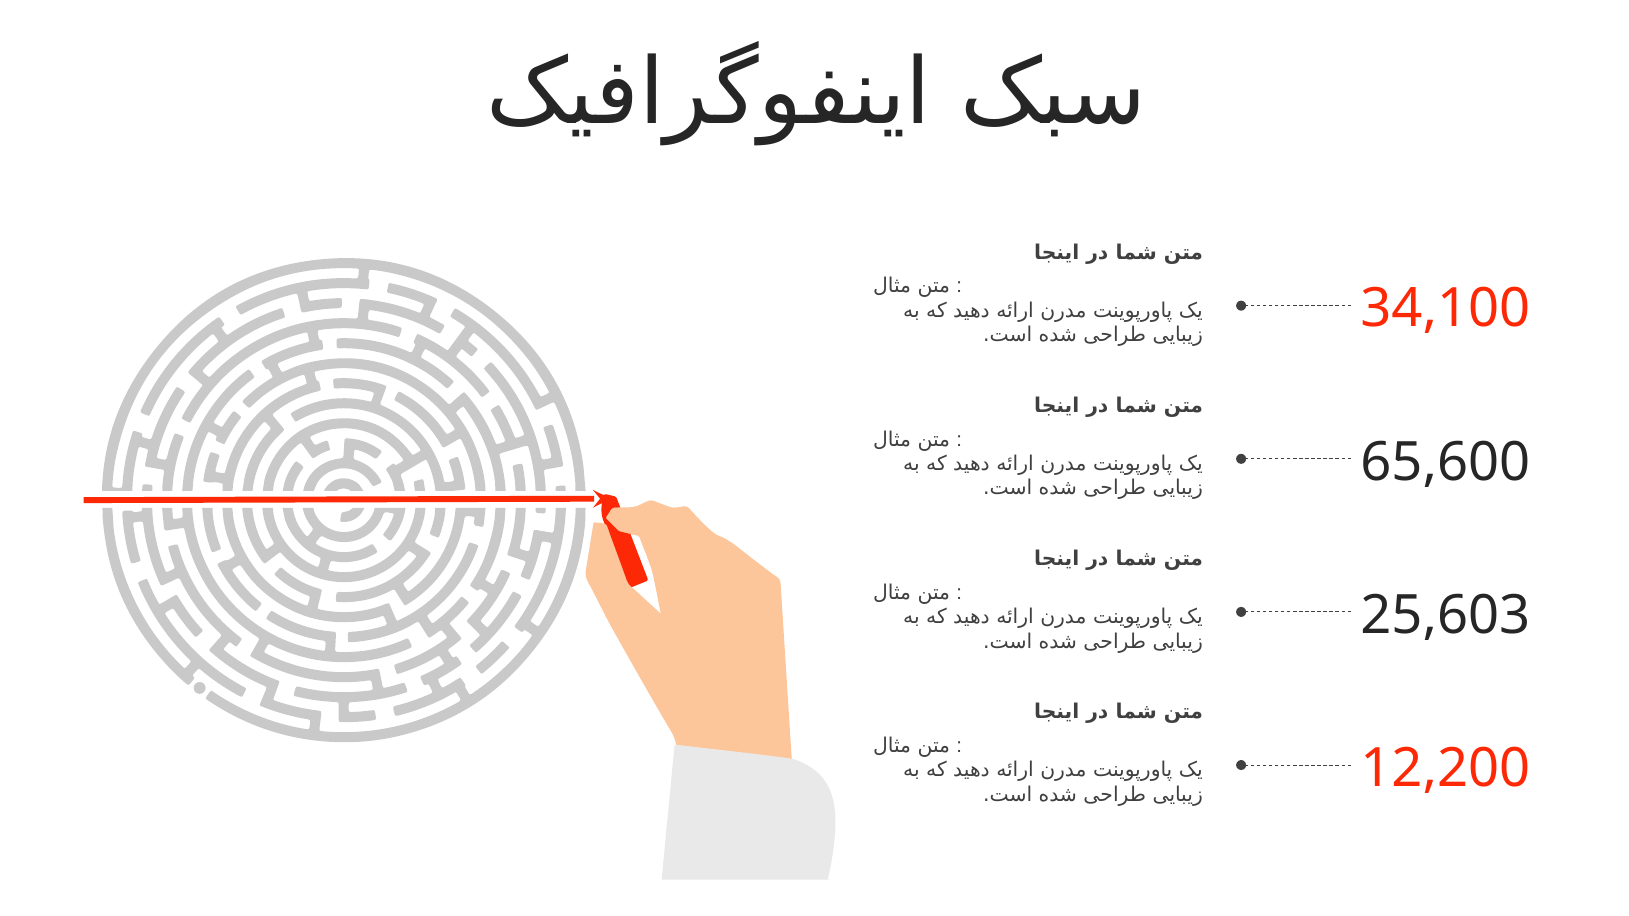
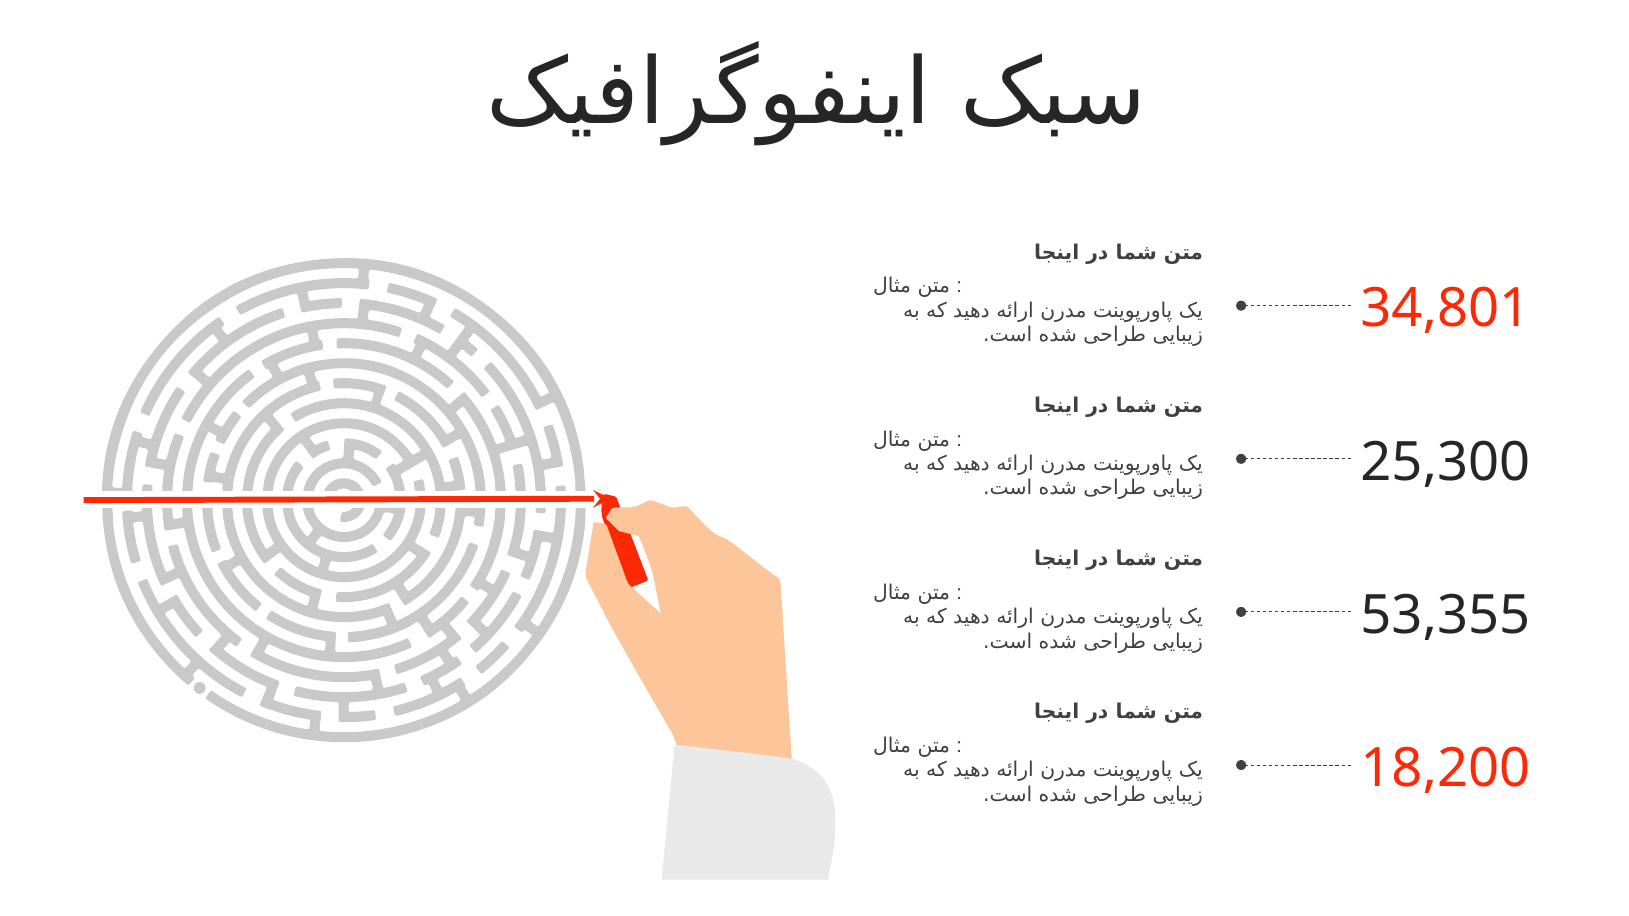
34,100: 34,100 -> 34,801 (1445, 309)
65,600: 65,600 -> 25,300 (1445, 462)
25,603: 25,603 -> 53,355 (1445, 615)
12,200: 12,200 -> 18,200 (1445, 769)
